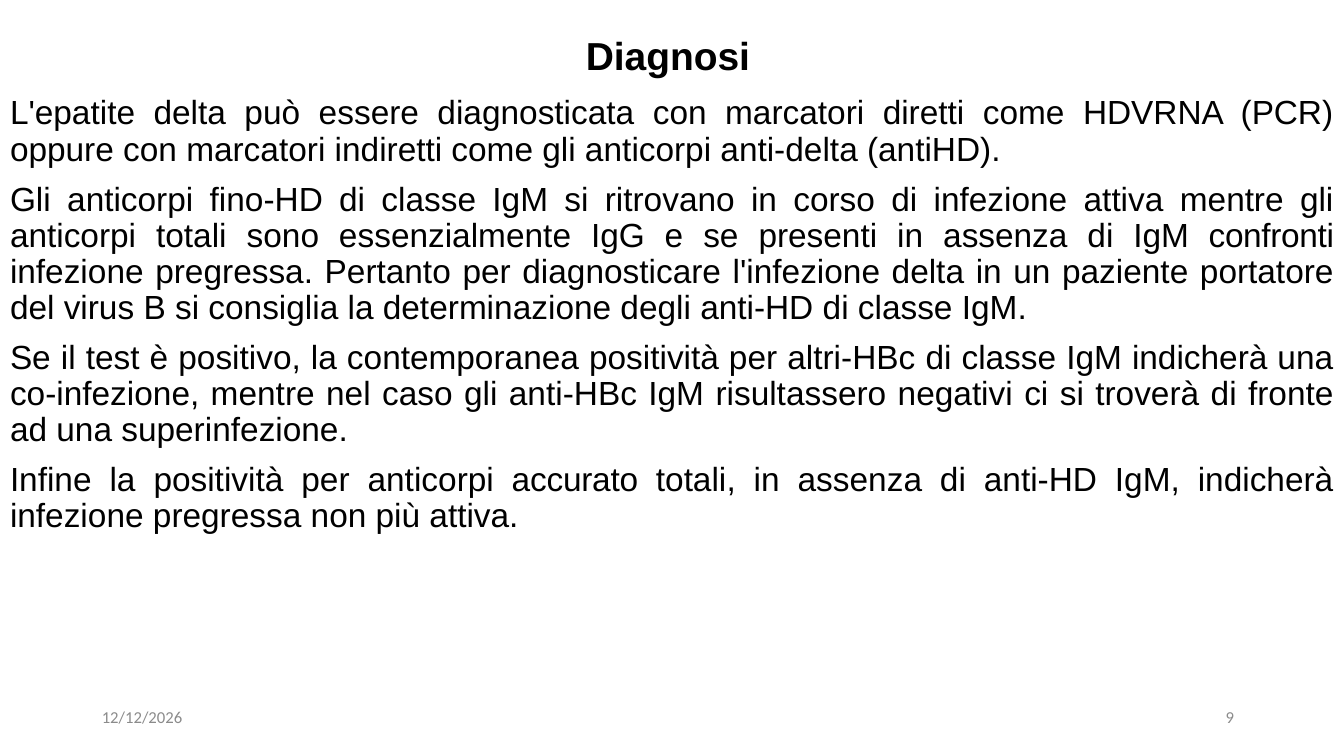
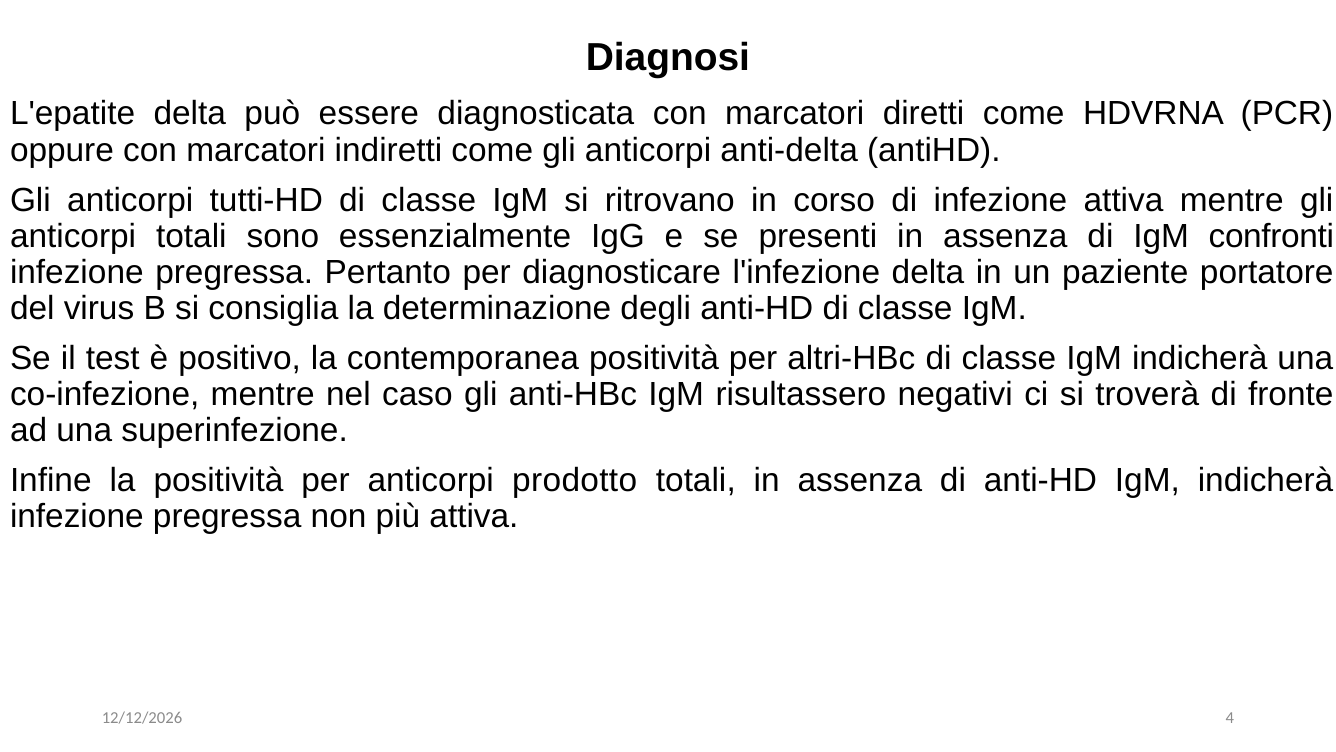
fino-HD: fino-HD -> tutti-HD (266, 200)
accurato: accurato -> prodotto (575, 480)
9: 9 -> 4 (1230, 718)
